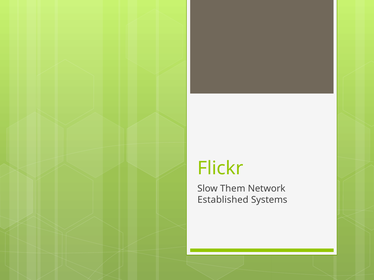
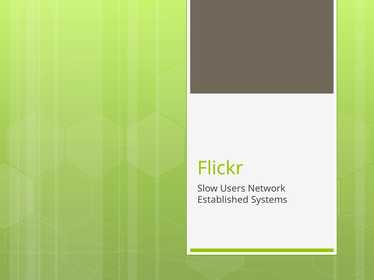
Them: Them -> Users (233, 189)
